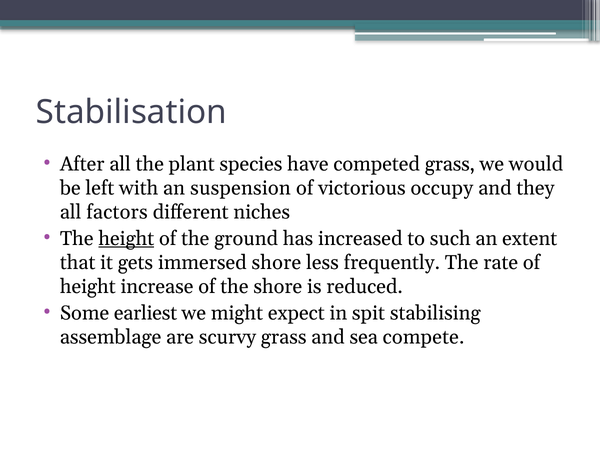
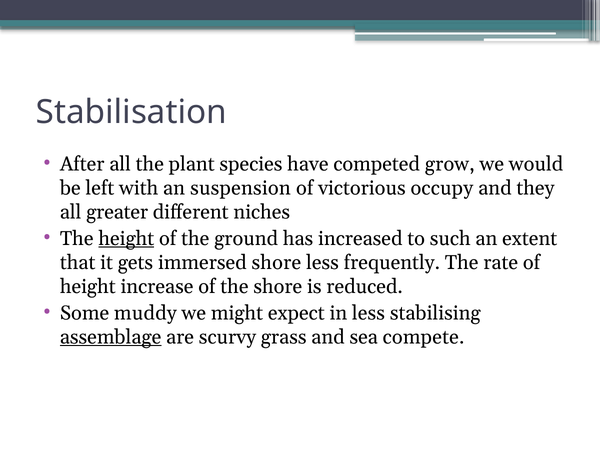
competed grass: grass -> grow (450, 164)
factors: factors -> greater (117, 212)
earliest: earliest -> muddy (145, 313)
in spit: spit -> less (368, 313)
assemblage underline: none -> present (111, 337)
